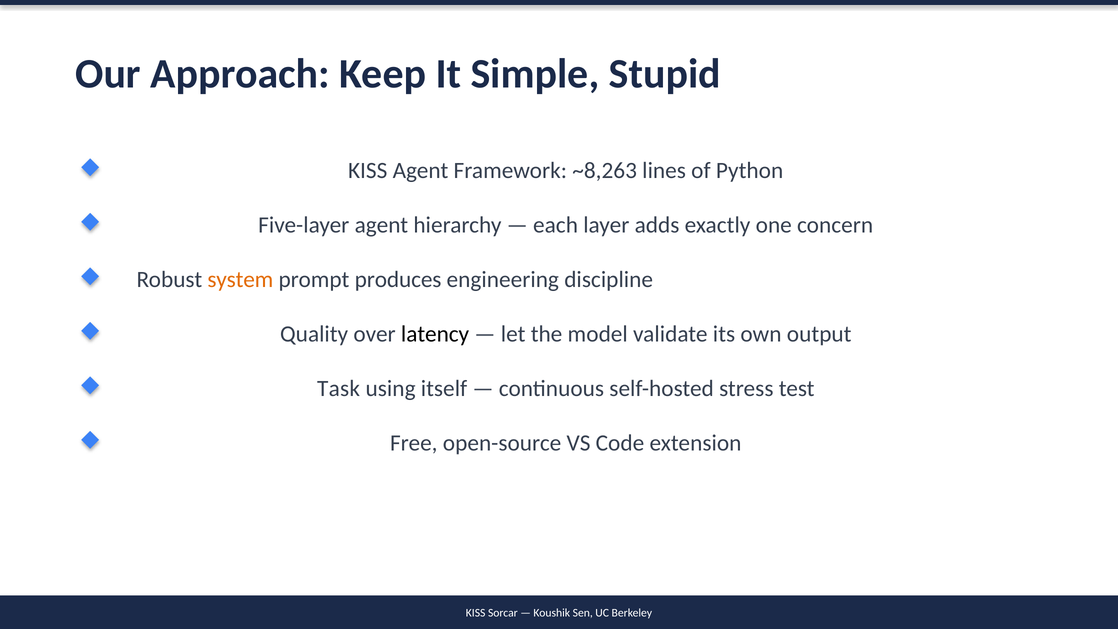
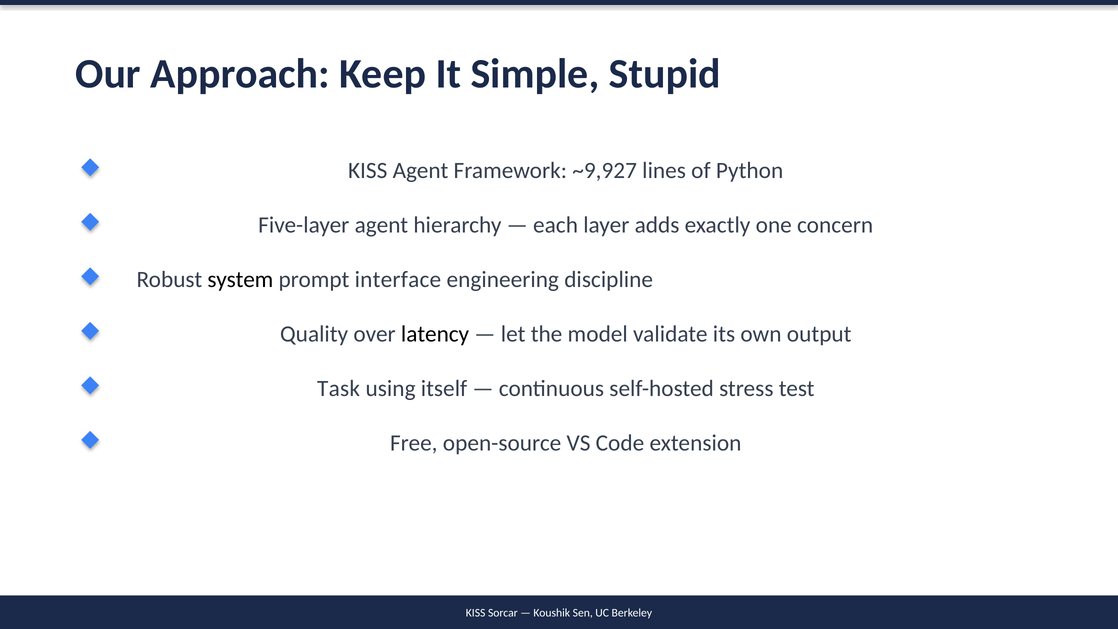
~8,263: ~8,263 -> ~9,927 (605, 171)
system colour: orange -> black (240, 280)
produces: produces -> interface (398, 280)
